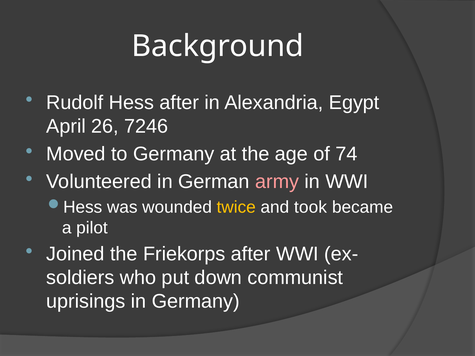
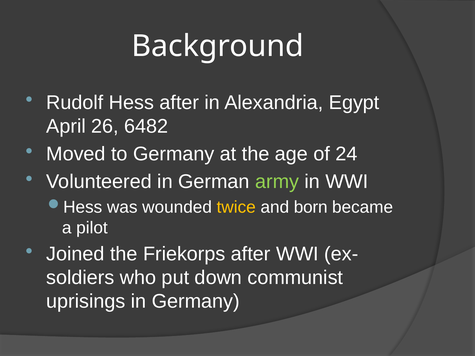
7246: 7246 -> 6482 (146, 126)
74: 74 -> 24 (346, 154)
army colour: pink -> light green (277, 182)
took: took -> born (311, 207)
